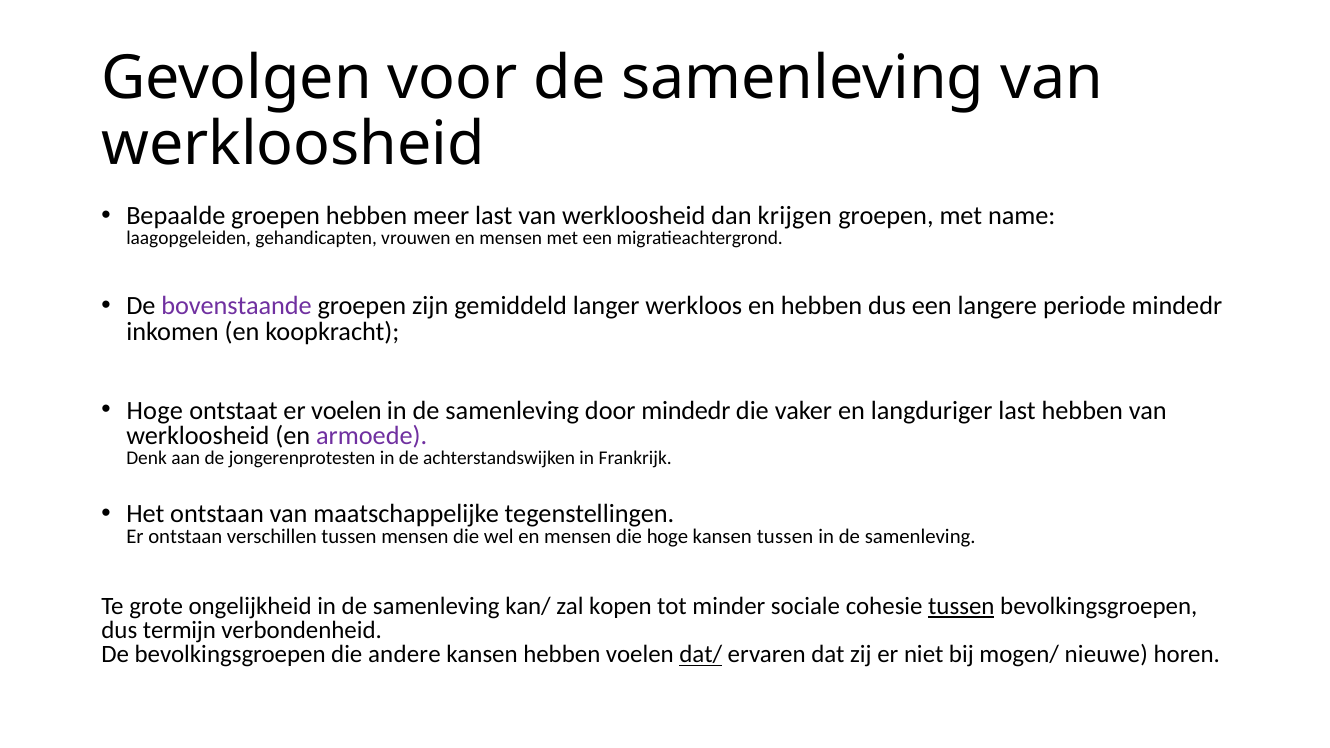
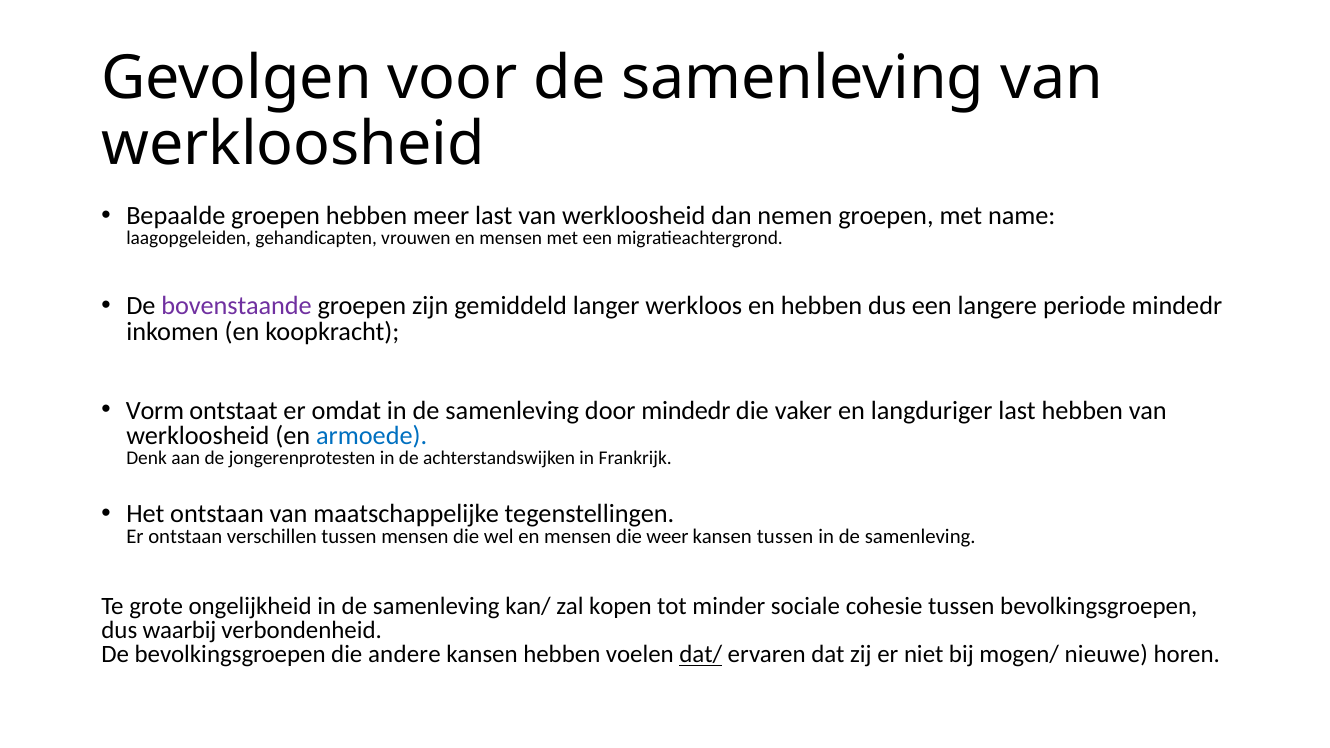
krijgen: krijgen -> nemen (795, 216)
Hoge: Hoge -> Vorm (155, 411)
er voelen: voelen -> omdat (346, 411)
armoede colour: purple -> blue (372, 436)
die hoge: hoge -> weer (667, 537)
tussen underline: present -> none (961, 606)
termijn: termijn -> waarbij (179, 631)
